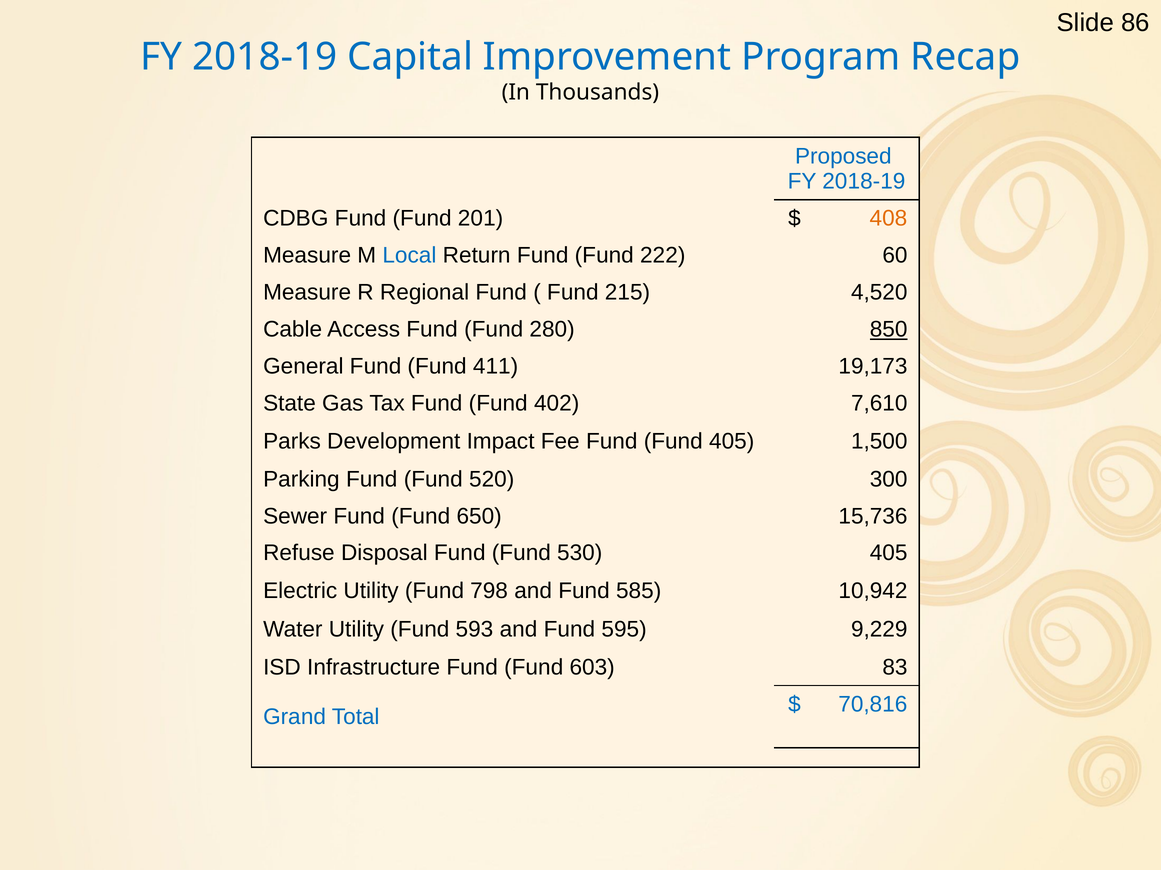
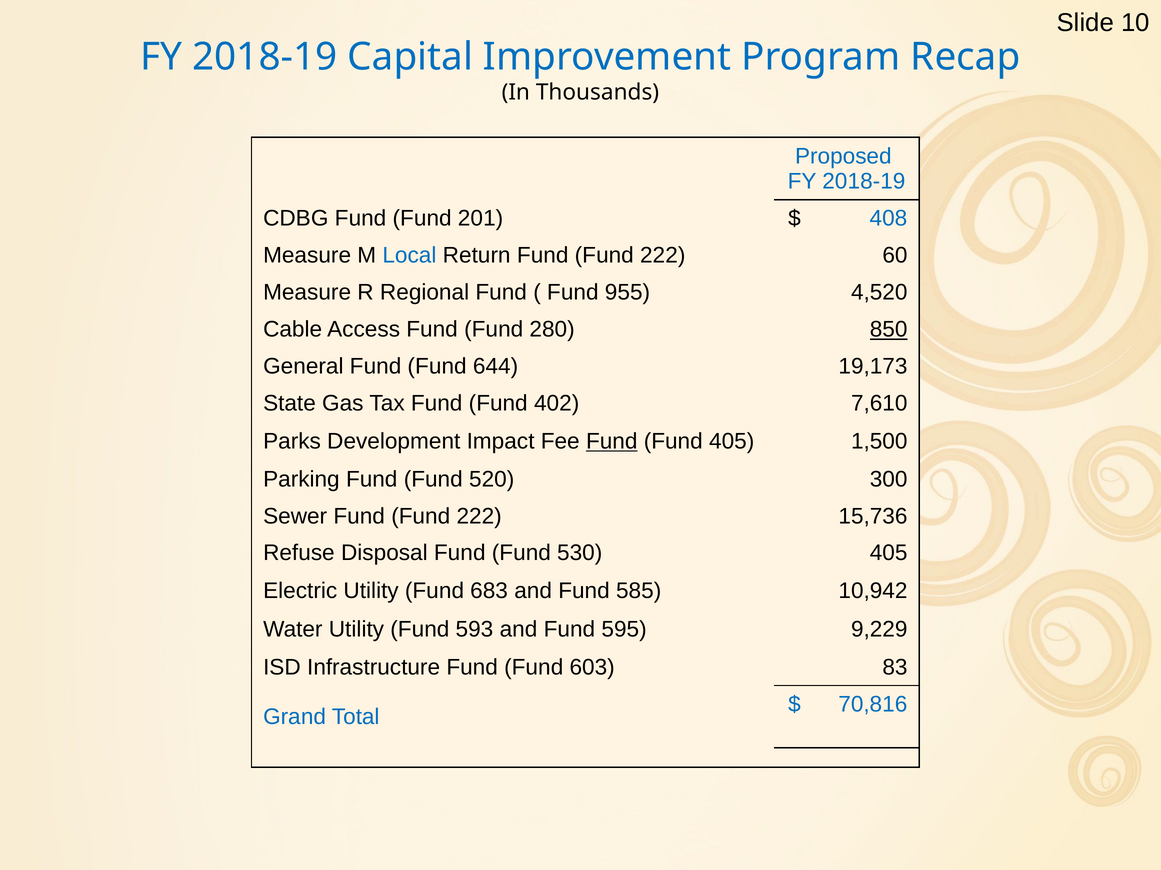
86: 86 -> 10 (1135, 23)
408 colour: orange -> blue (888, 219)
215: 215 -> 955 (627, 293)
411: 411 -> 644 (496, 367)
Fund underline: none -> present (612, 442)
Sewer Fund Fund 650: 650 -> 222 (479, 517)
798: 798 -> 683 (489, 591)
